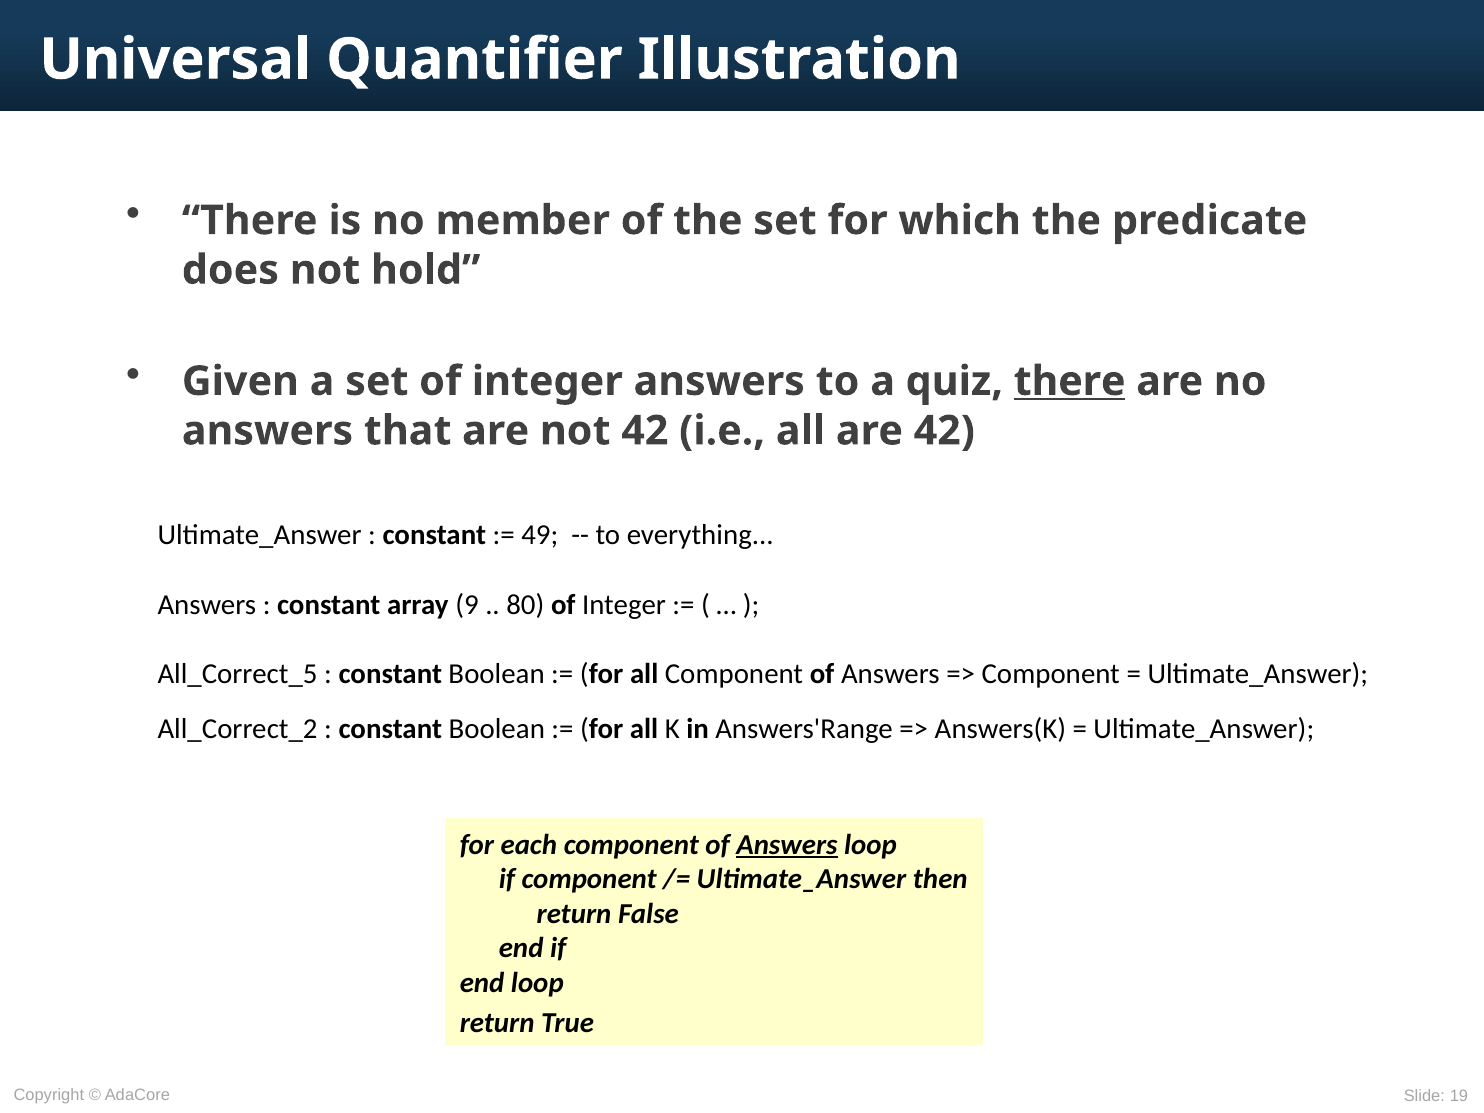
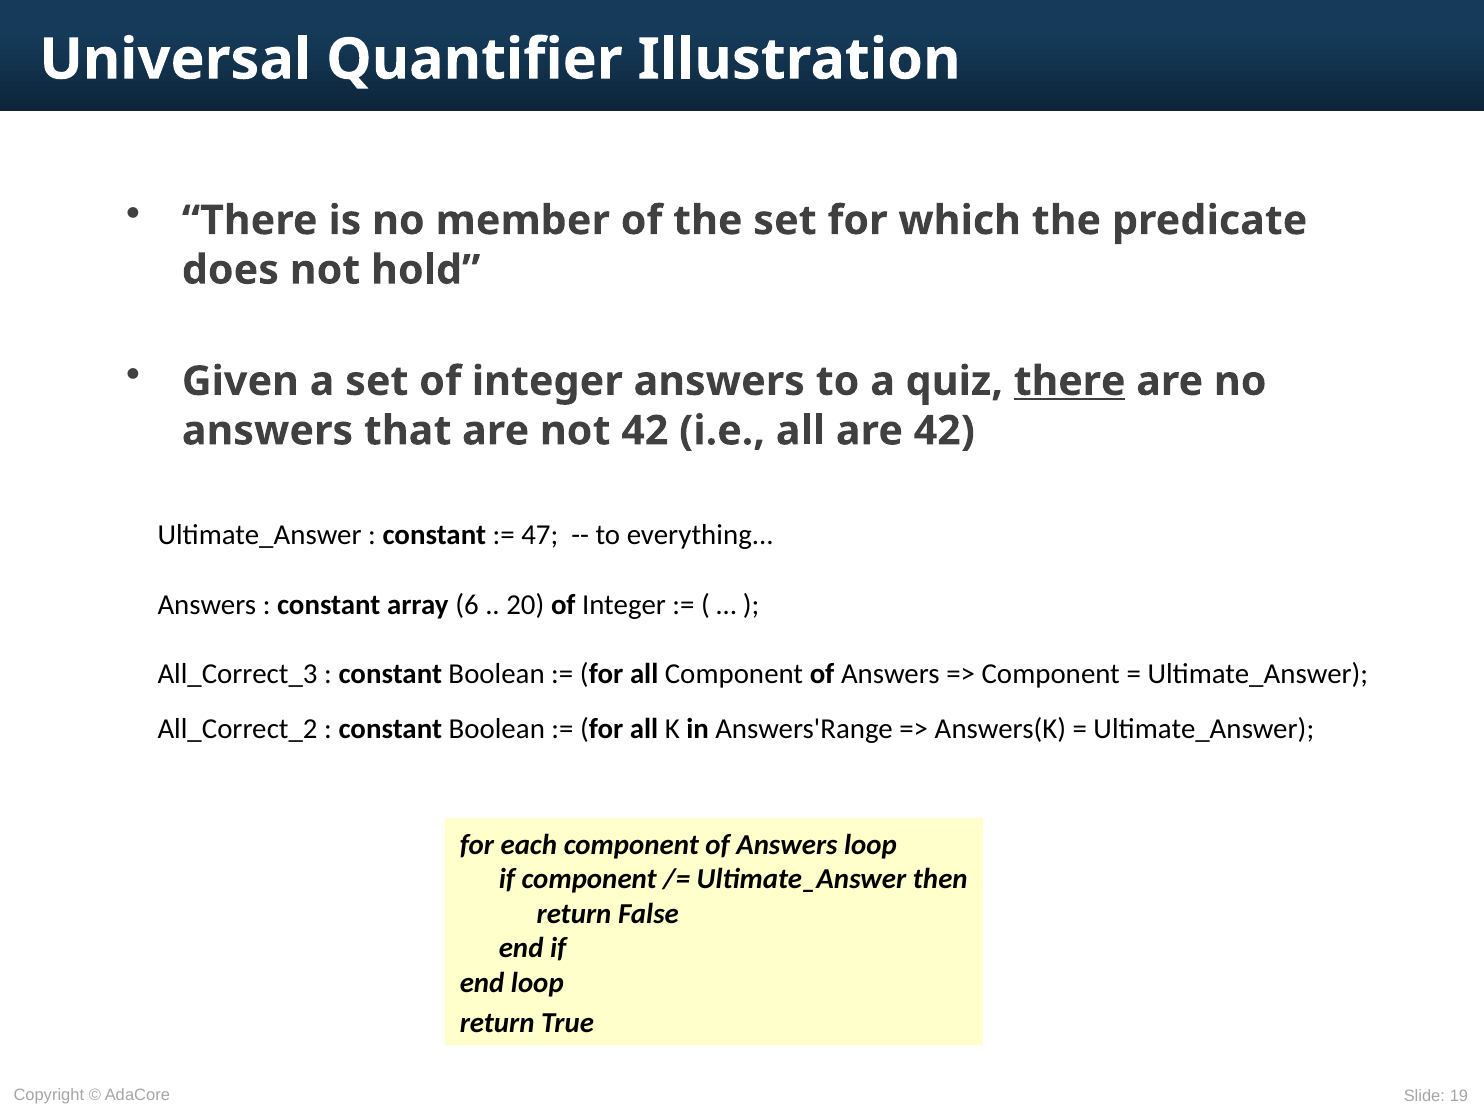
49: 49 -> 47 (540, 535)
9: 9 -> 6 (467, 605)
80: 80 -> 20 (525, 605)
All_Correct_5: All_Correct_5 -> All_Correct_3 (238, 674)
Answers underline: present -> none (787, 845)
